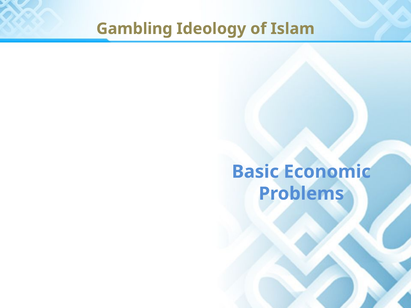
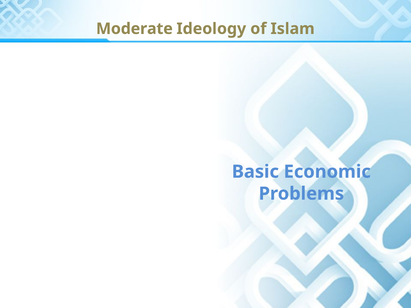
Gambling: Gambling -> Moderate (134, 29)
